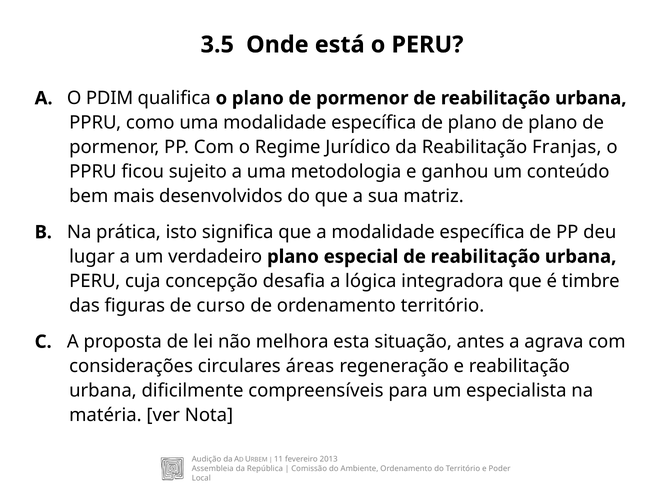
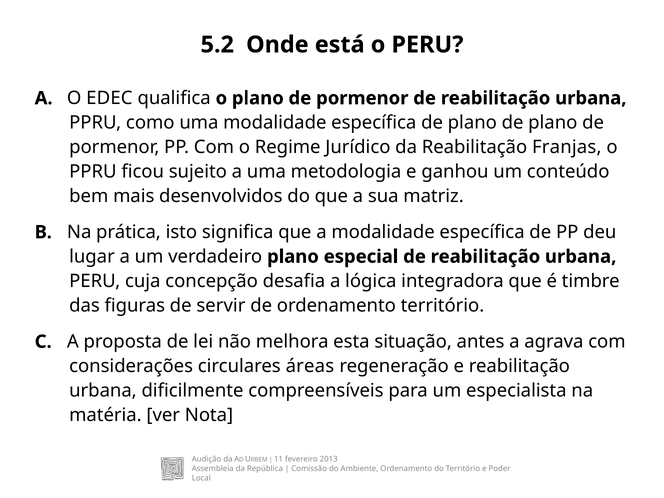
3.5: 3.5 -> 5.2 (217, 45)
PDIM: PDIM -> EDEC (109, 98)
curso: curso -> servir (221, 306)
